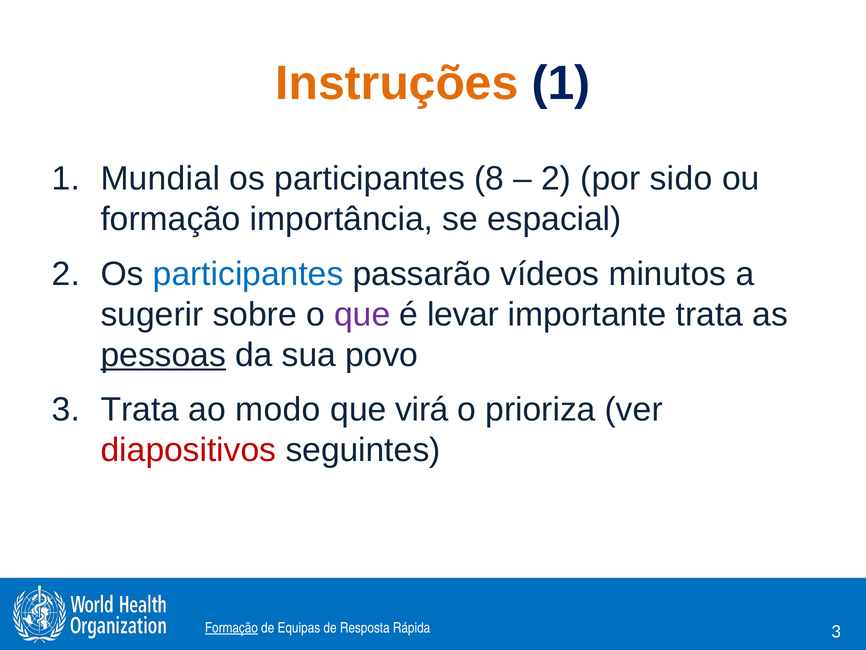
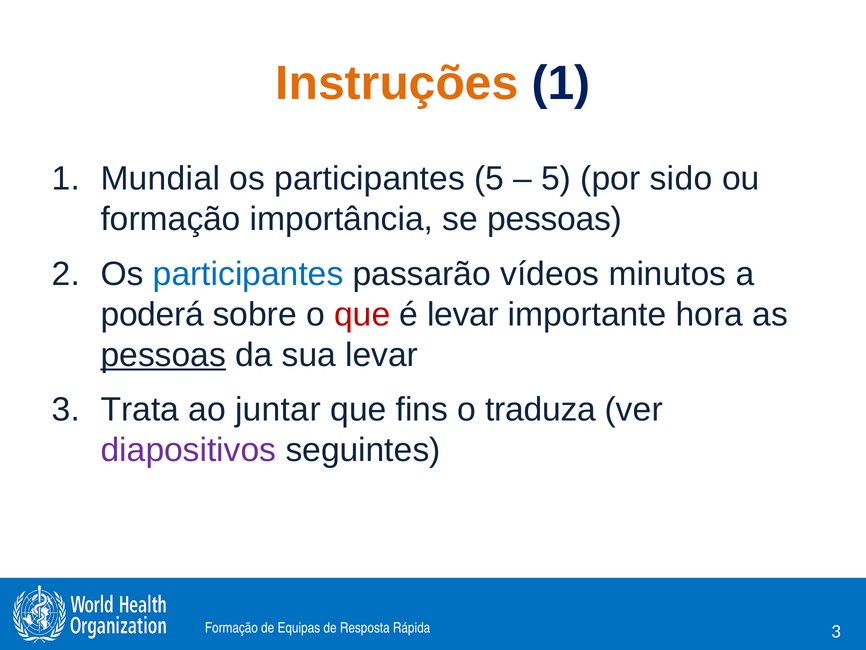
participantes 8: 8 -> 5 (489, 178)
2: 2 -> 5 (556, 178)
se espacial: espacial -> pessoas (555, 219)
sugerir: sugerir -> poderá (152, 314)
que colour: purple -> red (362, 314)
importante trata: trata -> hora (709, 314)
sua povo: povo -> levar (382, 355)
modo: modo -> juntar (278, 409)
virá: virá -> fins (422, 409)
prioriza: prioriza -> traduza (541, 409)
diapositivos colour: red -> purple (188, 450)
Formação underline: present -> none (231, 627)
